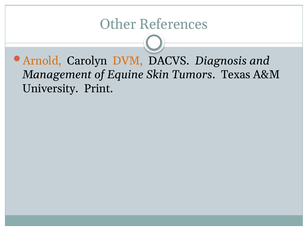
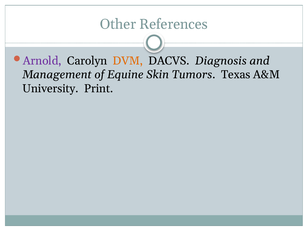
Arnold colour: orange -> purple (42, 61)
